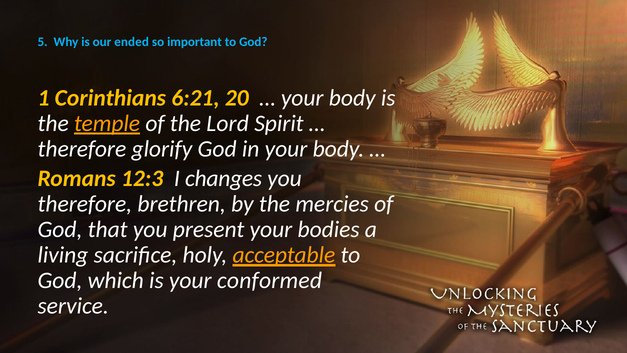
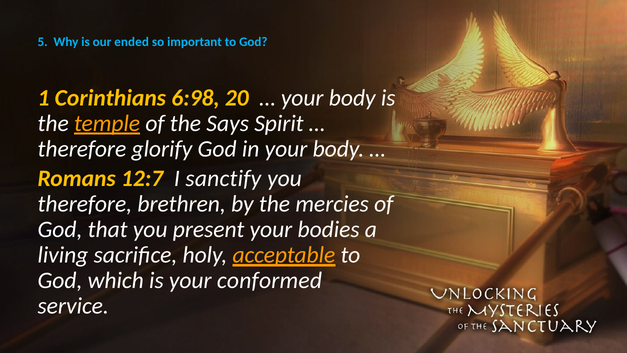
6:21: 6:21 -> 6:98 (195, 98)
Lord: Lord -> Says (228, 123)
12:3: 12:3 -> 12:7 (142, 179)
changes: changes -> sanctify (223, 179)
